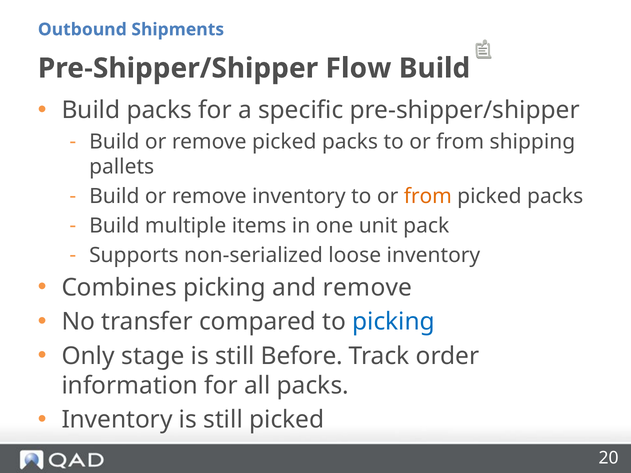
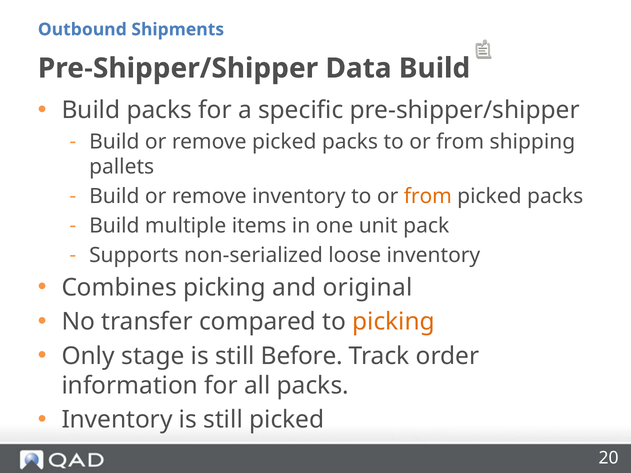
Flow: Flow -> Data (359, 68)
and remove: remove -> original (368, 288)
picking colour: blue -> orange (394, 322)
